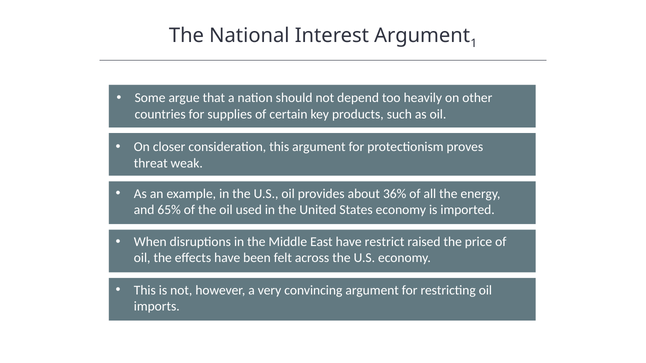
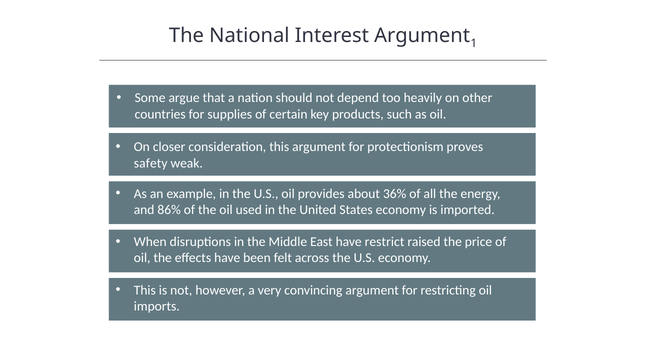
threat: threat -> safety (151, 163)
65%: 65% -> 86% (169, 210)
